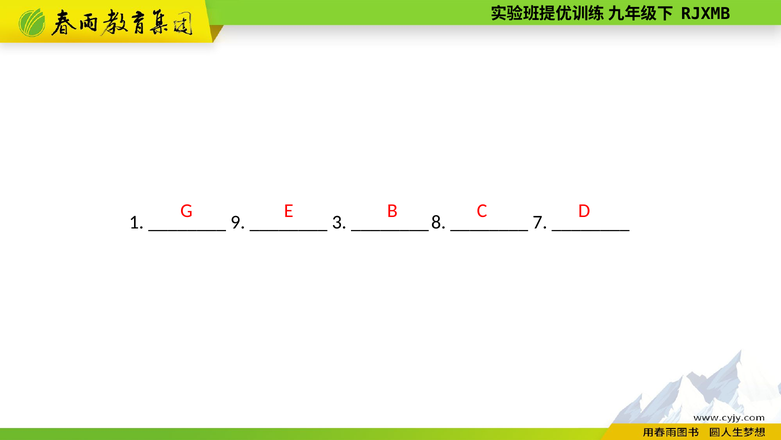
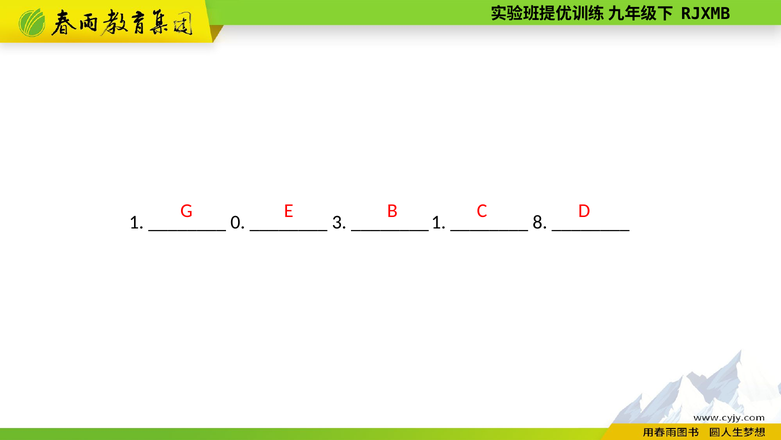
9: 9 -> 0 (238, 222)
8: 8 -> 1 (439, 222)
7: 7 -> 8 (540, 222)
